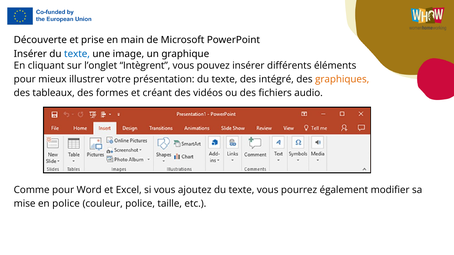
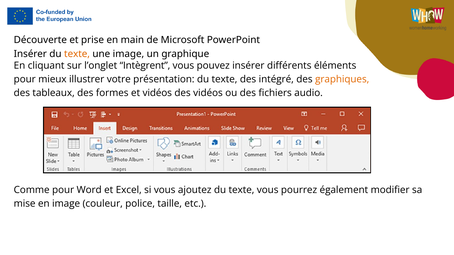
texte colour: blue -> orange (77, 54)
et créant: créant -> vidéos (157, 93)
en police: police -> image (66, 204)
